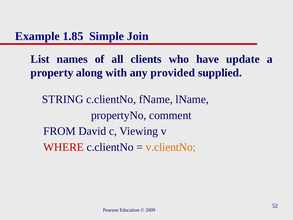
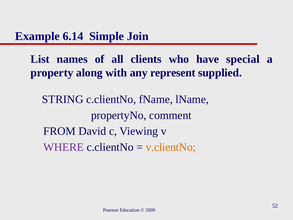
1.85: 1.85 -> 6.14 (73, 36)
update: update -> special (243, 59)
provided: provided -> represent (173, 73)
WHERE colour: red -> purple (64, 147)
